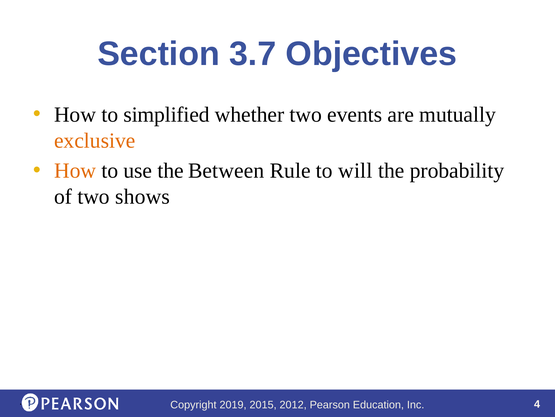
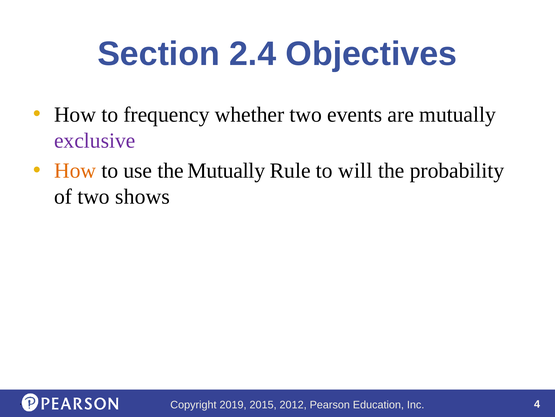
3.7: 3.7 -> 2.4 (253, 54)
simplified: simplified -> frequency (166, 114)
exclusive colour: orange -> purple (95, 140)
the Between: Between -> Mutually (226, 171)
